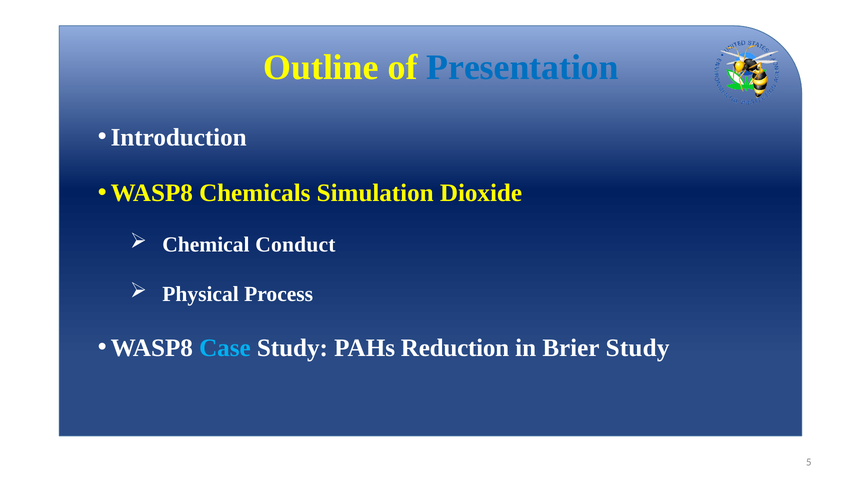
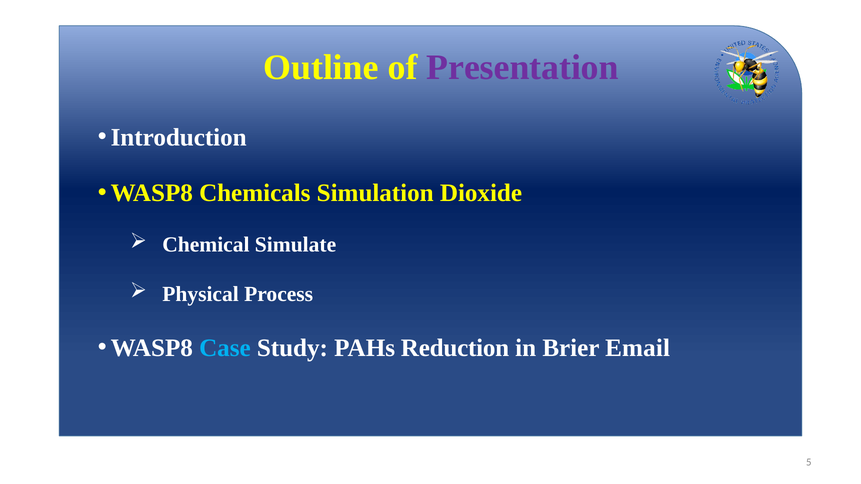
Presentation colour: blue -> purple (523, 67)
Conduct: Conduct -> Simulate (296, 245)
Brier Study: Study -> Email (638, 348)
